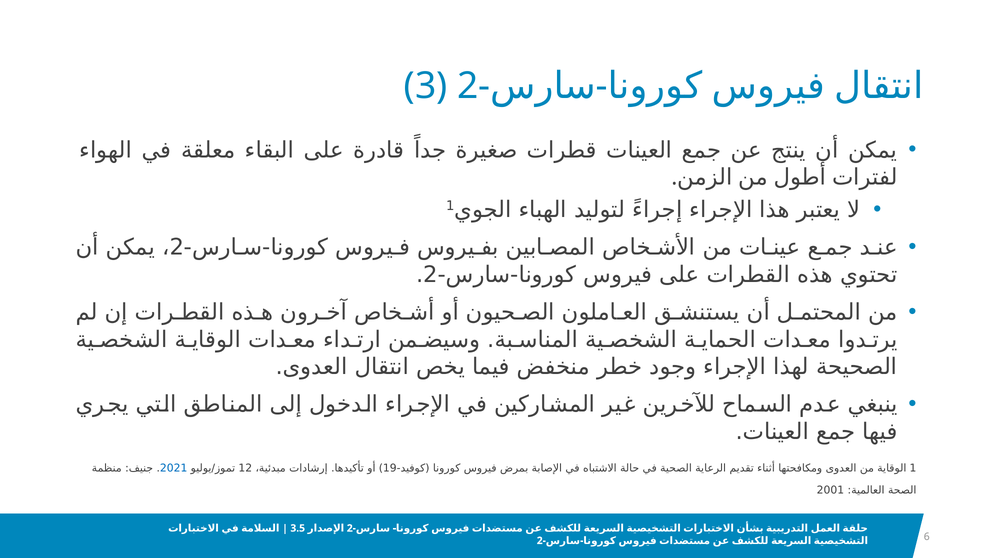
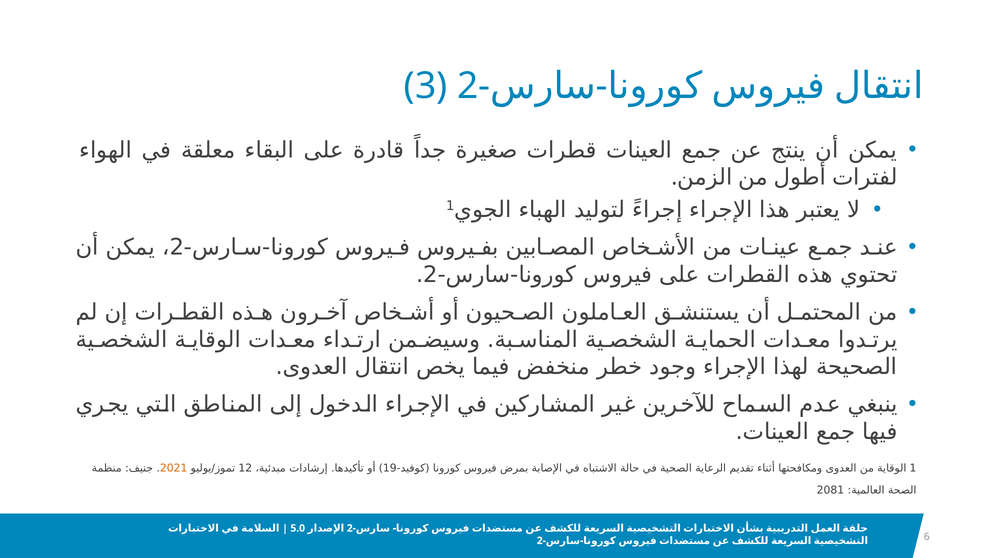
2021 colour: blue -> orange (174, 468)
2001: 2001 -> 2081 (830, 490)
3.5: 3.5 -> 5.0 (298, 528)
